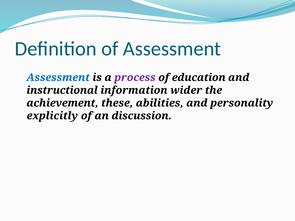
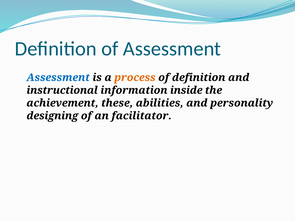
process colour: purple -> orange (135, 78)
of education: education -> definition (199, 78)
wider: wider -> inside (186, 90)
explicitly: explicitly -> designing (52, 116)
discussion: discussion -> facilitator (142, 116)
